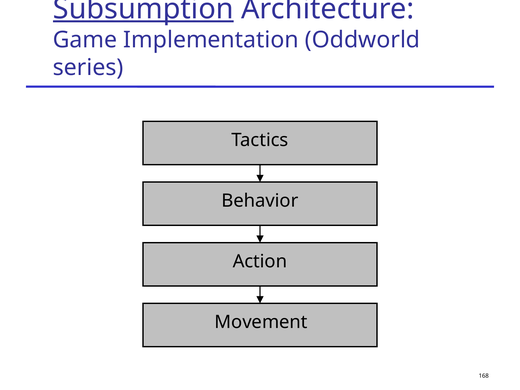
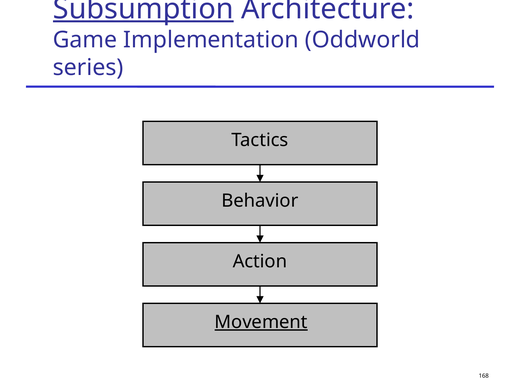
Movement underline: none -> present (261, 322)
